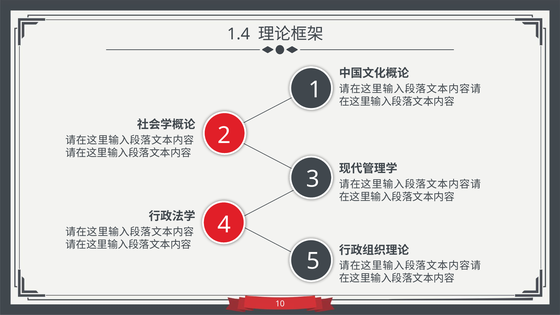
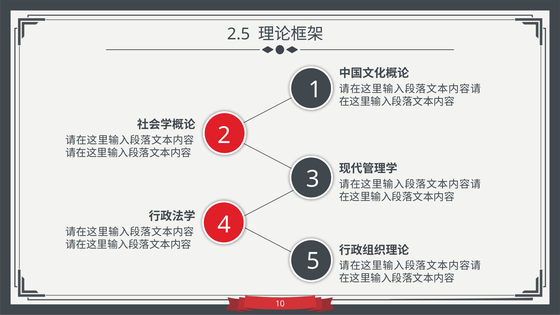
1.4: 1.4 -> 2.5 (239, 34)
